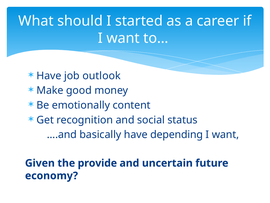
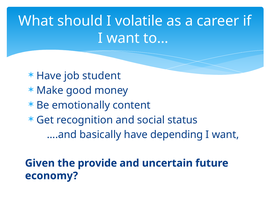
started: started -> volatile (139, 21)
outlook: outlook -> student (102, 76)
